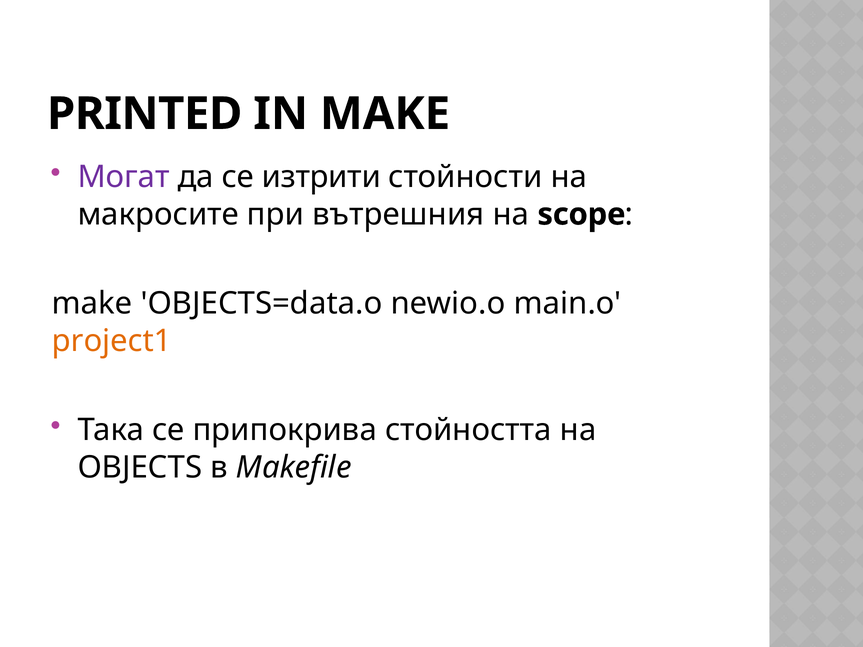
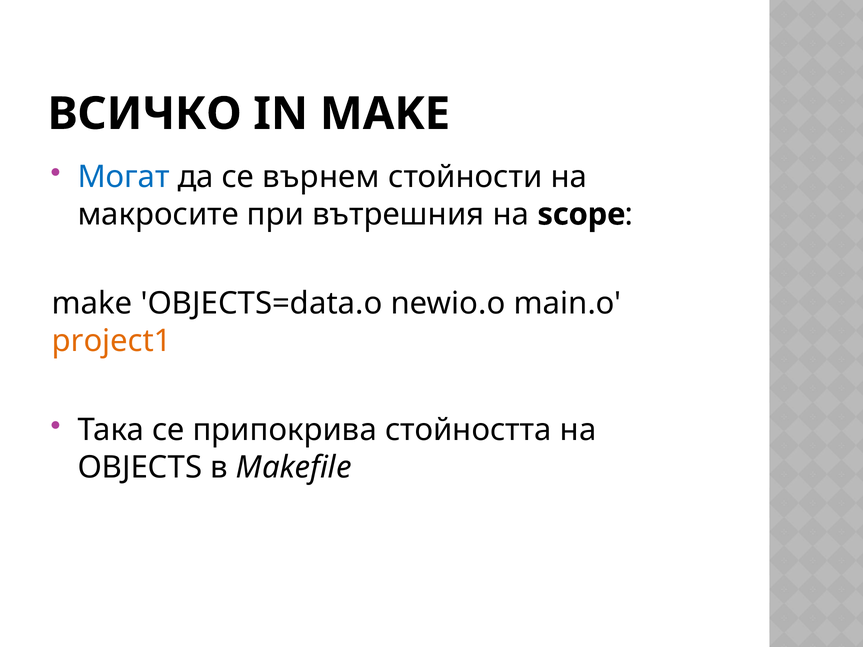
PRINTED: PRINTED -> ВСИЧКО (145, 114)
Могат colour: purple -> blue (124, 177)
изтрити: изтрити -> върнем (321, 177)
